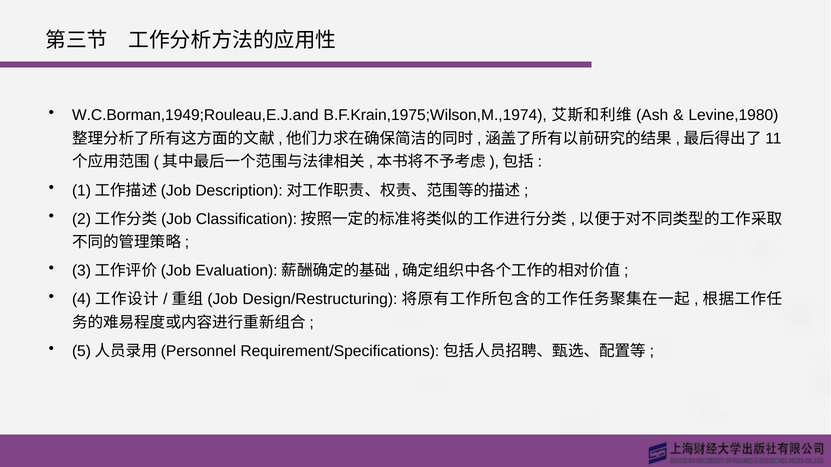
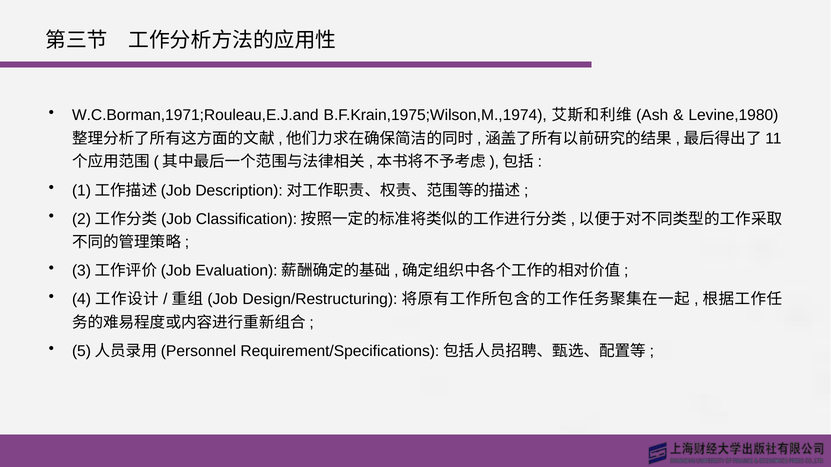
W.C.Borman,1949;Rouleau,E.J.and: W.C.Borman,1949;Rouleau,E.J.and -> W.C.Borman,1971;Rouleau,E.J.and (195, 115)
